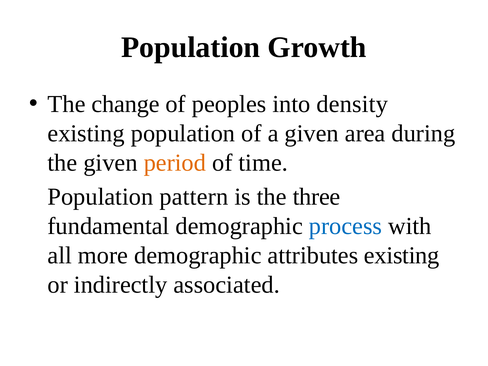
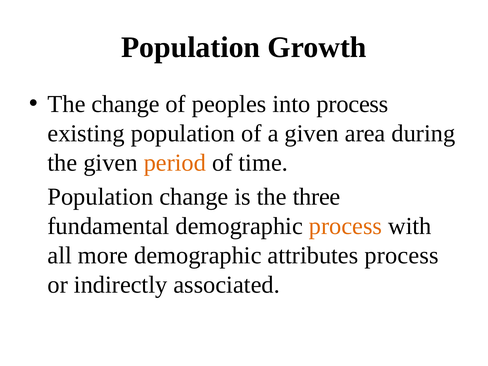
into density: density -> process (352, 104)
Population pattern: pattern -> change (194, 197)
process colour: blue -> orange (346, 226)
attributes existing: existing -> process (402, 255)
